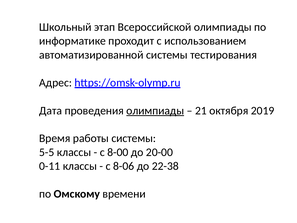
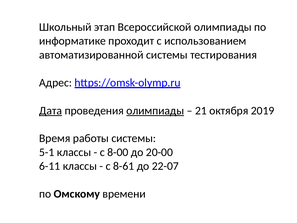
Дата underline: none -> present (51, 110)
5-5: 5-5 -> 5-1 (47, 152)
0-11: 0-11 -> 6-11 (50, 166)
8-06: 8-06 -> 8-61 (124, 166)
22-38: 22-38 -> 22-07 (165, 166)
